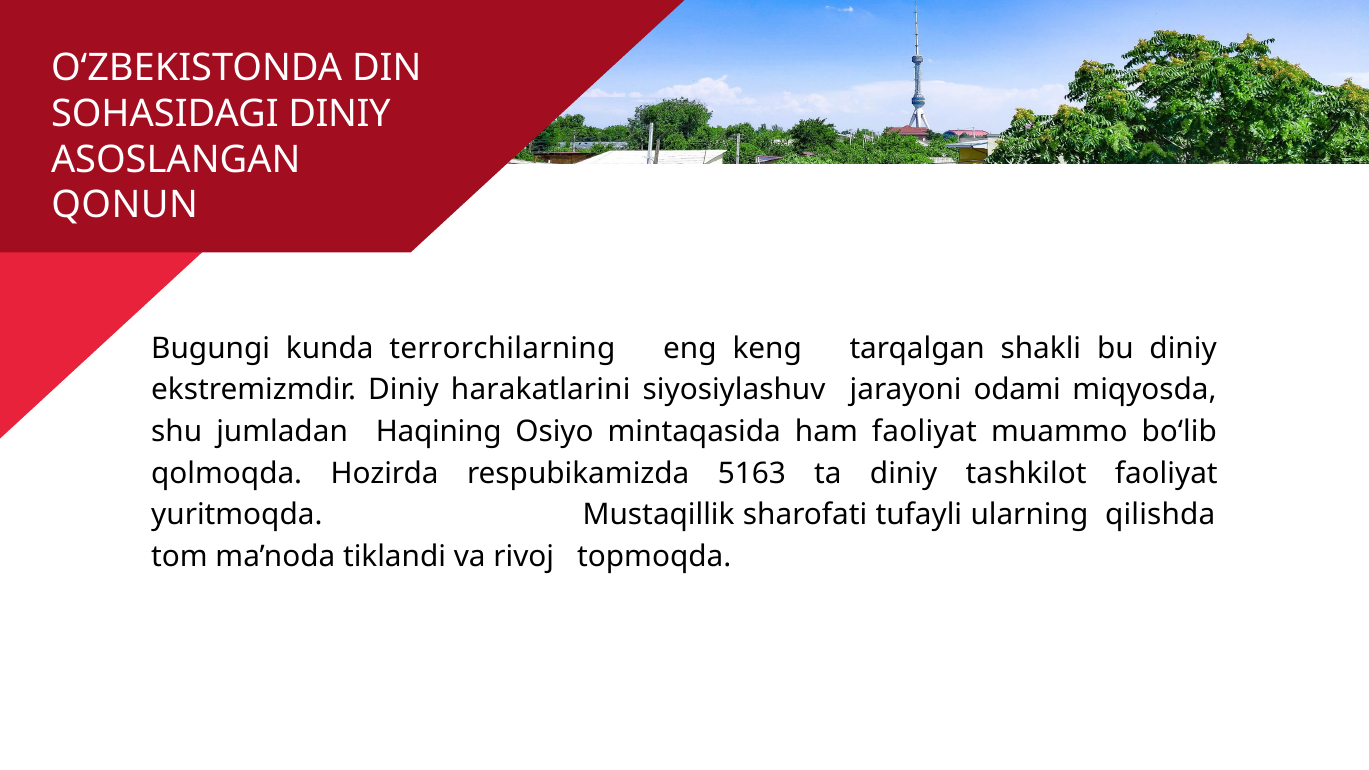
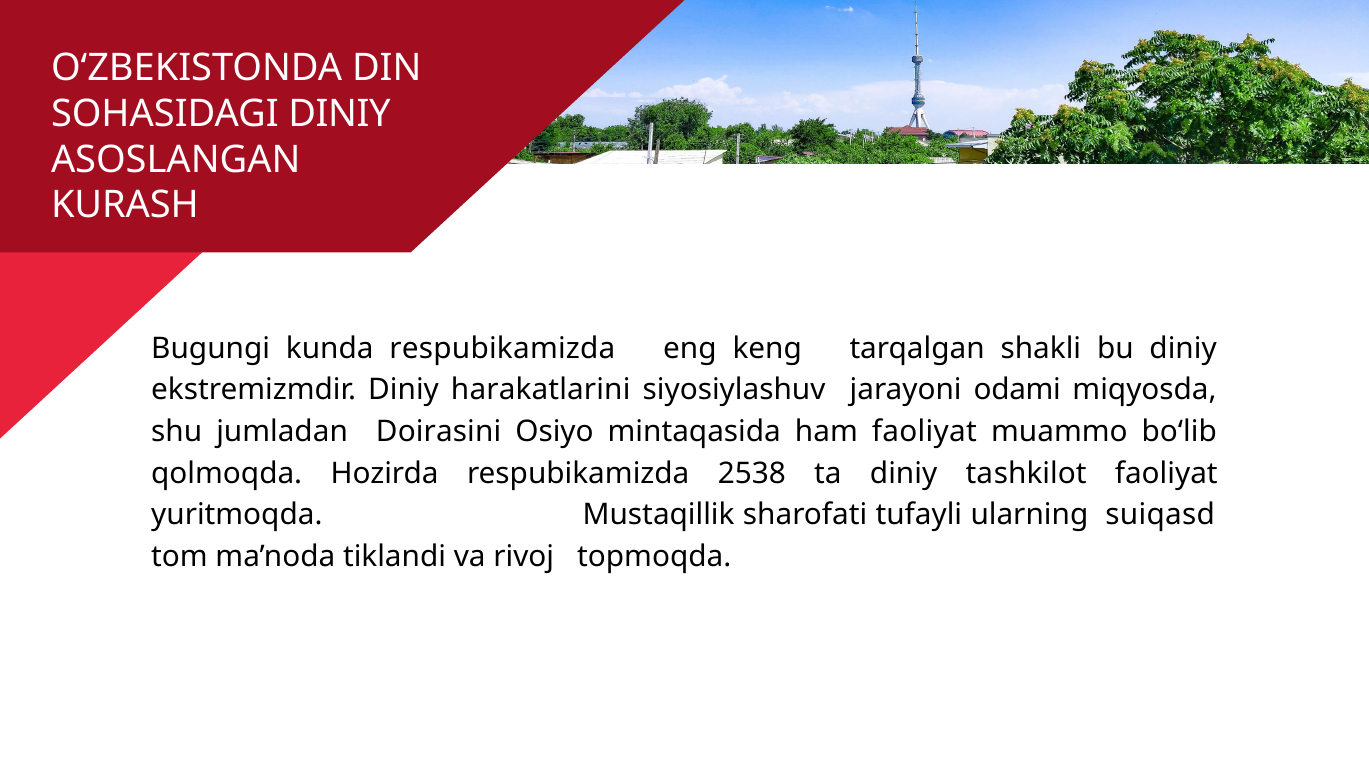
QONUN: QONUN -> KURASH (125, 205)
kunda terrorchilarning: terrorchilarning -> respubikamizda (502, 349)
Haqining: Haqining -> Doirasini (439, 432)
5163: 5163 -> 2538 (752, 474)
qilishda: qilishda -> suiqasd (1160, 515)
